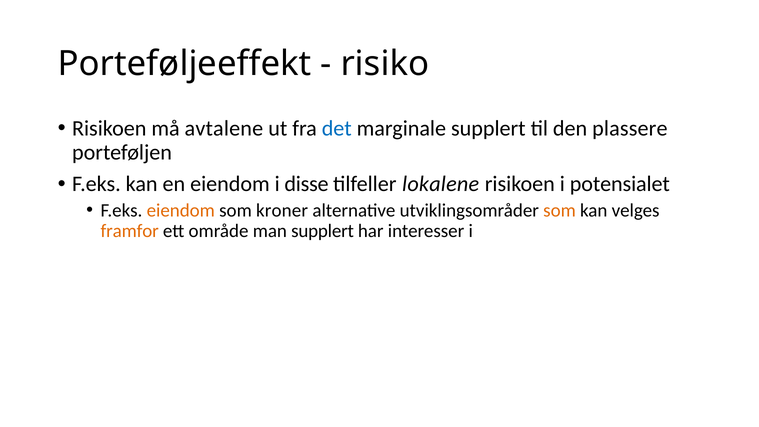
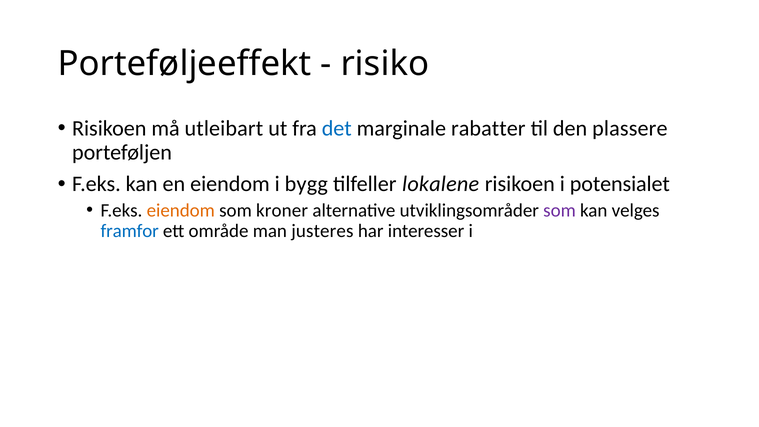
avtalene: avtalene -> utleibart (224, 128)
marginale supplert: supplert -> rabatter (488, 128)
disse: disse -> bygg (306, 184)
som colour: orange -> purple (559, 210)
framfor colour: orange -> blue (130, 231)
man supplert: supplert -> justeres (322, 231)
